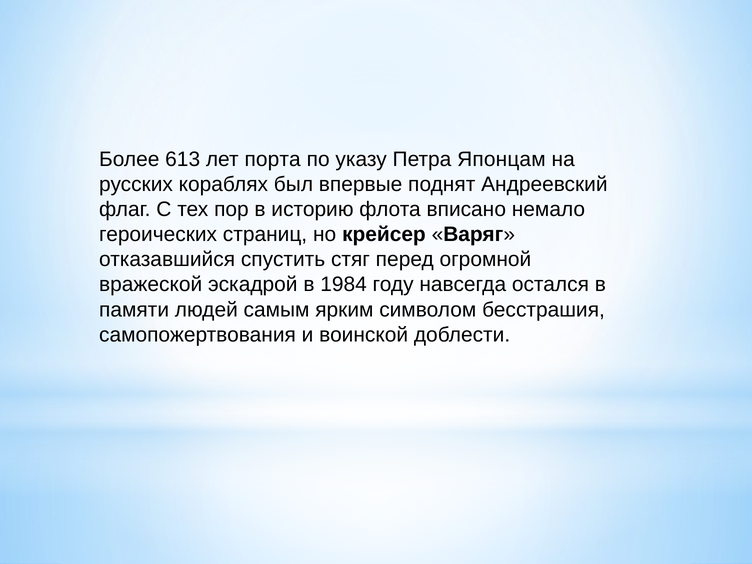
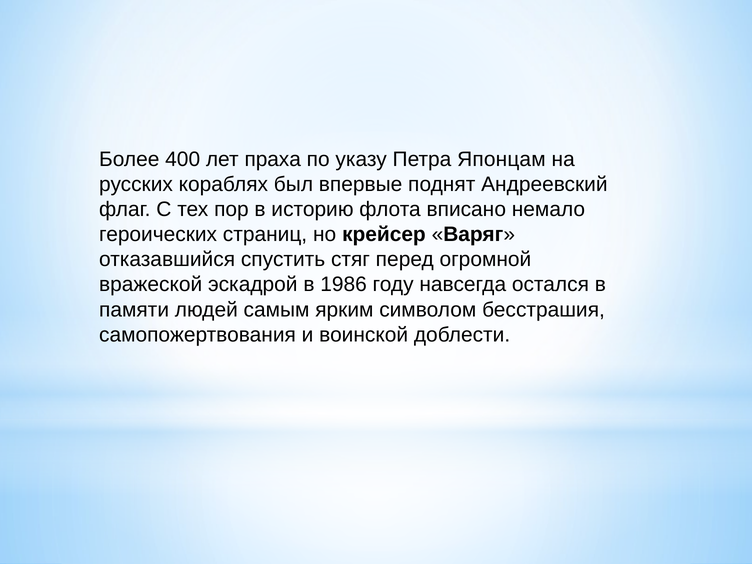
613: 613 -> 400 (183, 159)
порта: порта -> праха (273, 159)
1984: 1984 -> 1986 (344, 285)
